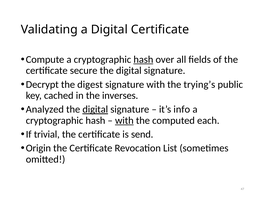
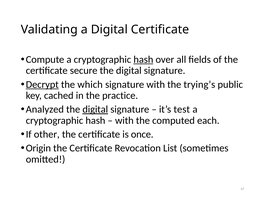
Decrypt underline: none -> present (42, 85)
digest: digest -> which (90, 85)
inverses: inverses -> practice (120, 96)
info: info -> test (182, 110)
with underline: present -> none (124, 121)
trivial: trivial -> other (47, 135)
send: send -> once (142, 135)
